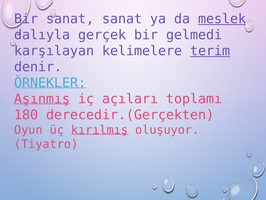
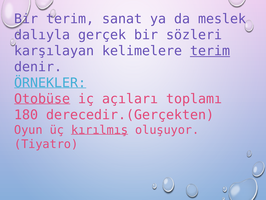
Bir sanat: sanat -> terim (70, 19)
meslek underline: present -> none (222, 19)
gelmedi: gelmedi -> sözleri (194, 35)
Aşınmış: Aşınmış -> Otobüse (42, 99)
